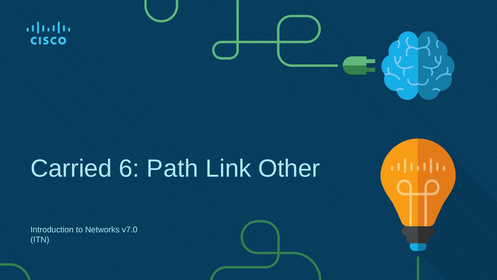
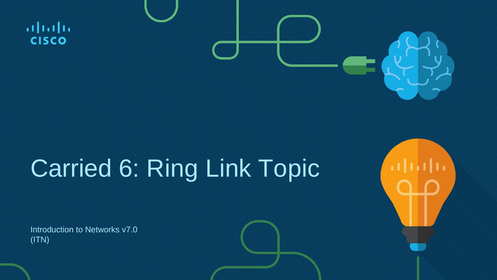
Path: Path -> Ring (172, 169)
Other: Other -> Topic (289, 169)
